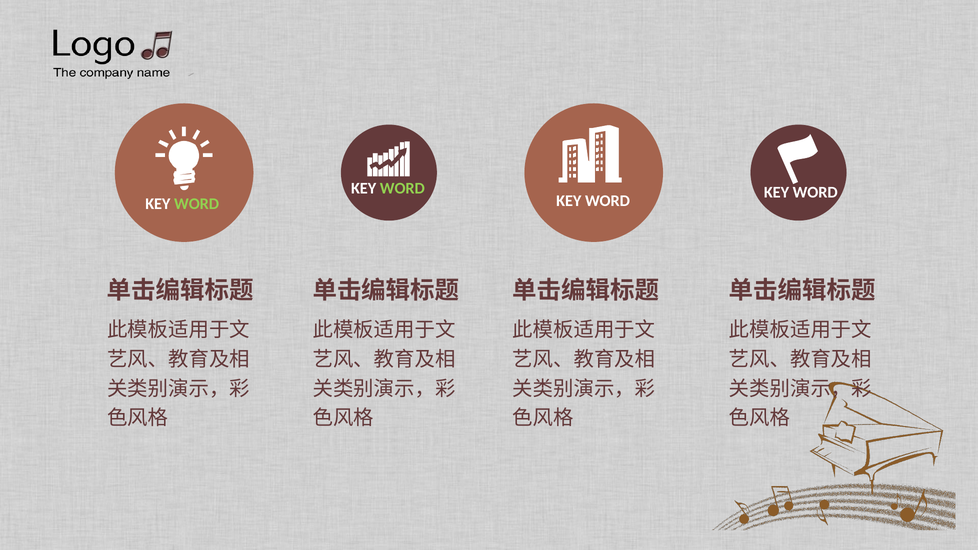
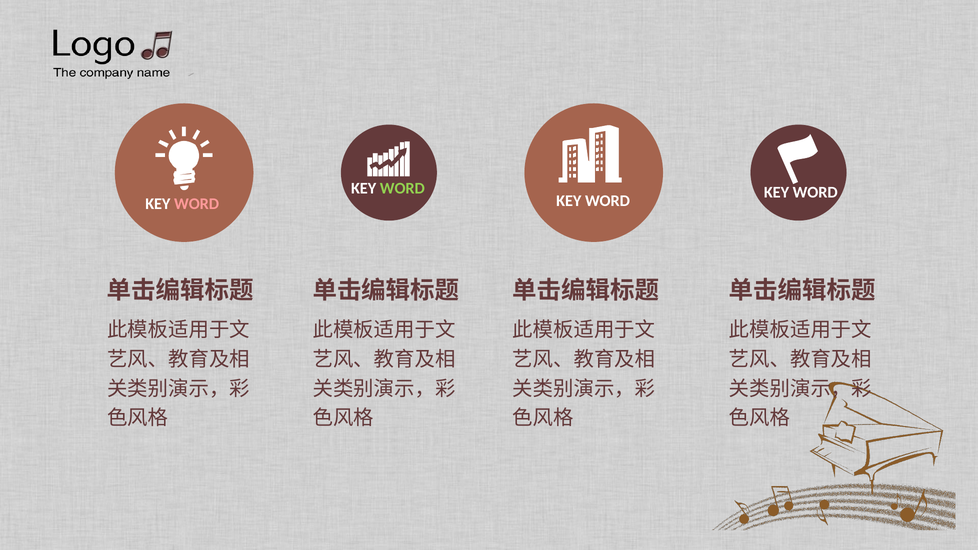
WORD colour: light green -> pink (197, 204)
